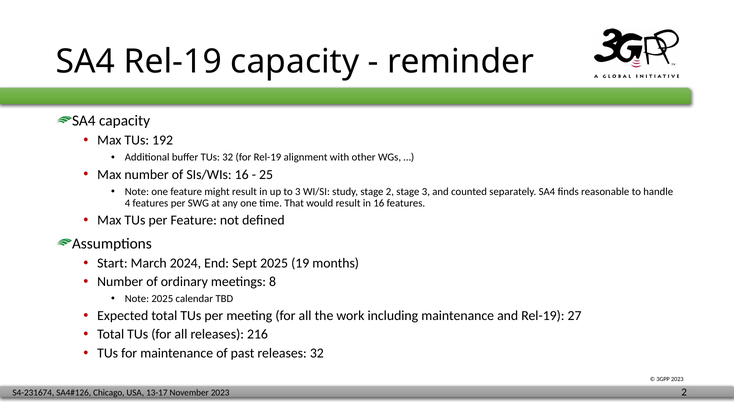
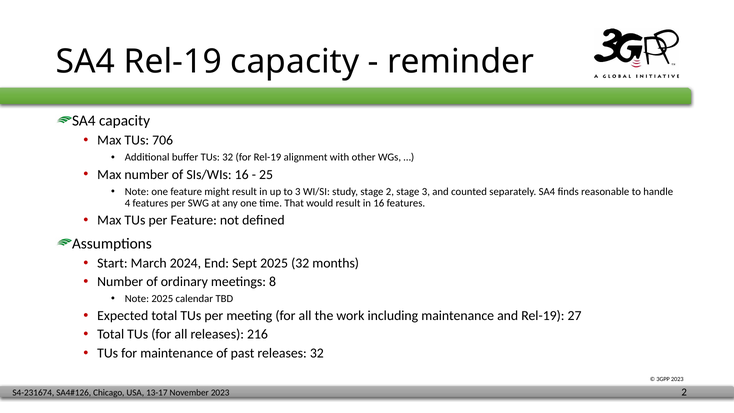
192: 192 -> 706 (163, 140)
2025 19: 19 -> 32 (300, 263)
